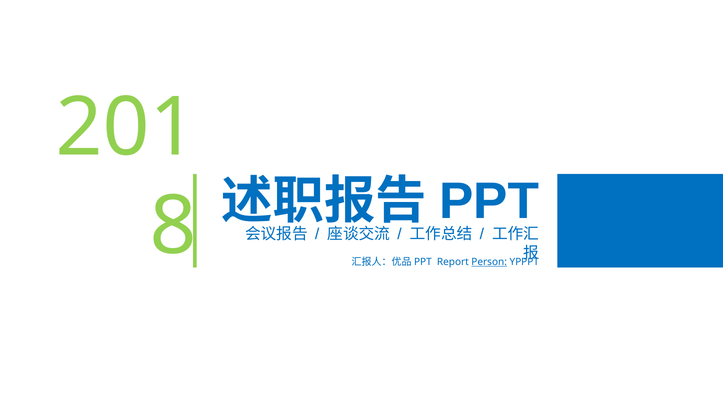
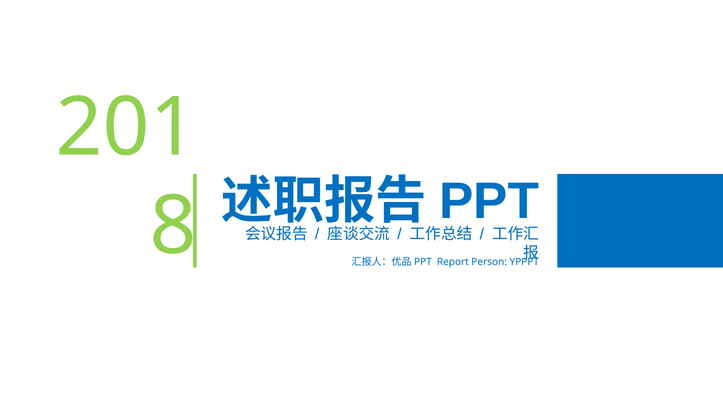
Person underline: present -> none (489, 263)
